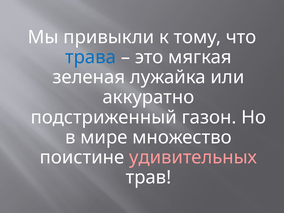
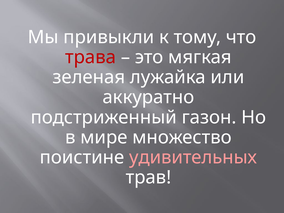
трава colour: blue -> red (91, 57)
